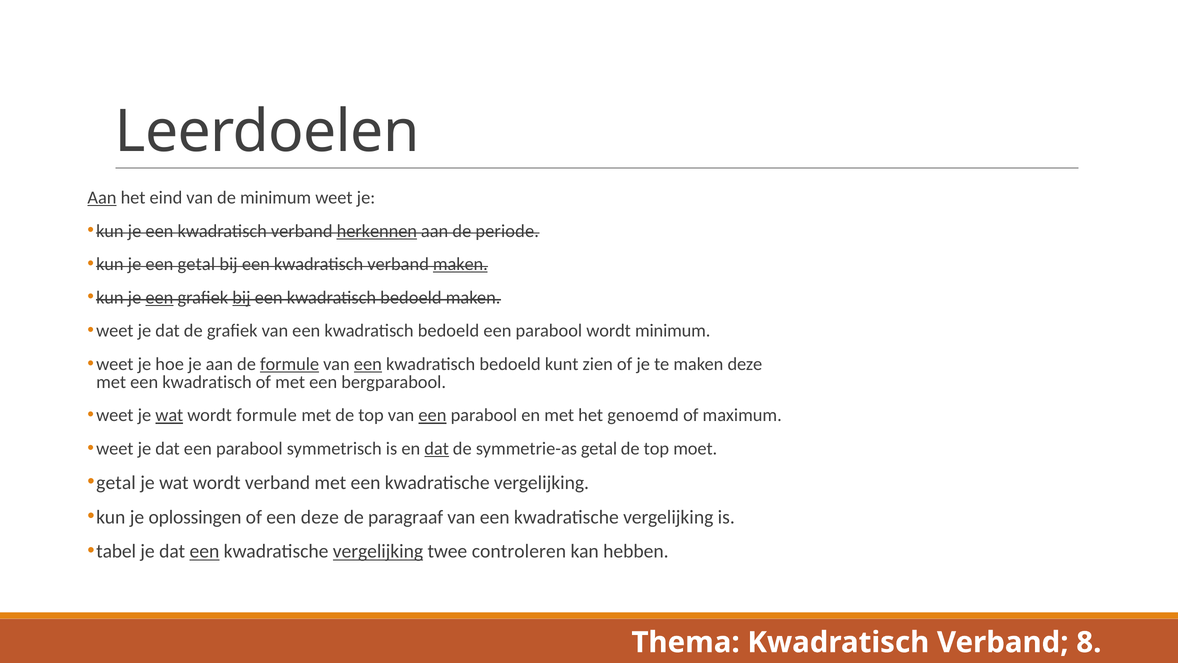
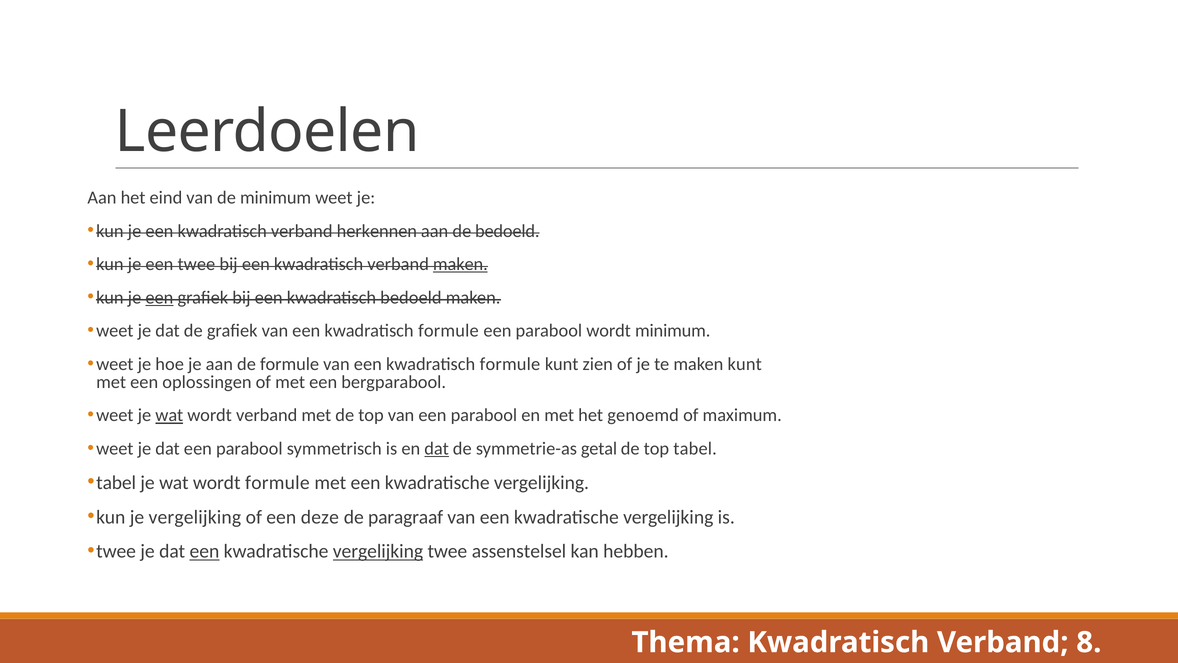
Aan underline: present -> none (102, 198)
herkennen underline: present -> none (377, 231)
de periode: periode -> bedoeld (507, 231)
een getal: getal -> twee (196, 264)
bij underline: present -> none (241, 297)
bedoeld: bedoeld -> formule (448, 331)
formule underline: present -> none (290, 364)
een underline: present -> none (368, 364)
bedoeld: bedoeld -> formule (510, 364)
maken deze: deze -> kunt (745, 364)
met een kwadratisch: kwadratisch -> oplossingen (207, 382)
wordt formule: formule -> verband (267, 415)
een underline: present -> none (432, 415)
top moet: moet -> tabel (695, 448)
getal: getal -> tabel (116, 482)
wordt verband: verband -> formule (277, 482)
je oplossingen: oplossingen -> vergelijking (195, 517)
tabel: tabel -> twee (116, 551)
controleren: controleren -> assenstelsel (519, 551)
